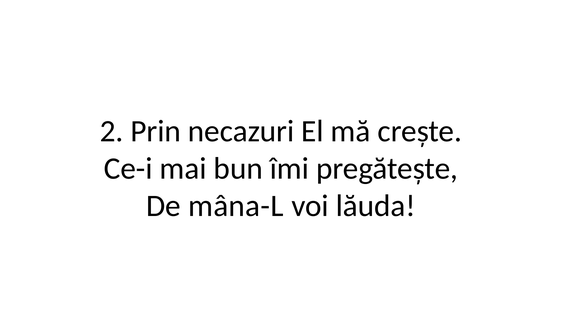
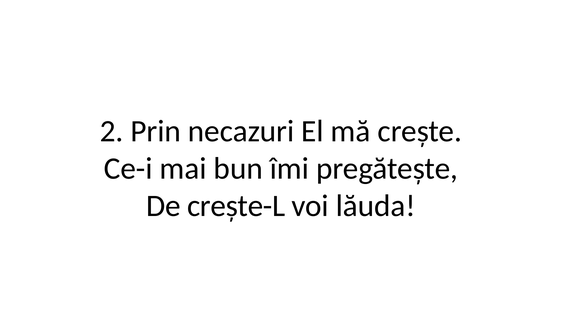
mâna-L: mâna-L -> crește-L (236, 206)
